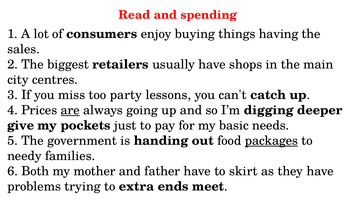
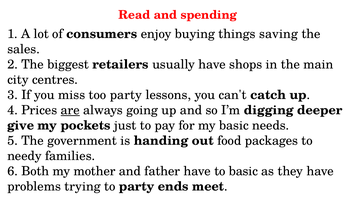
having: having -> saving (278, 34)
packages underline: present -> none (271, 140)
to skirt: skirt -> basic (243, 171)
to extra: extra -> party (137, 186)
